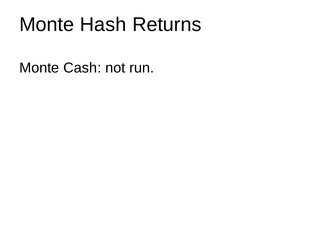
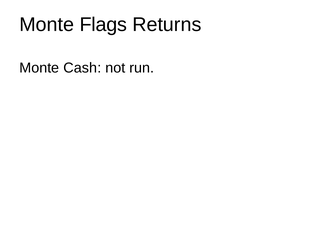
Hash: Hash -> Flags (103, 25)
